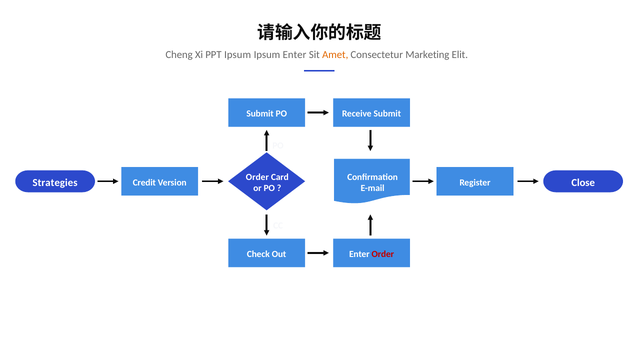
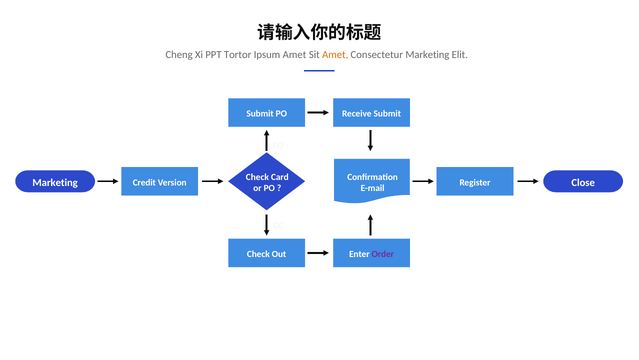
PPT Ipsum: Ipsum -> Tortor (238, 55)
Ipsum Enter: Enter -> Amet (295, 55)
Order: Order -> Check (257, 177)
Strategies: Strategies -> Marketing (55, 182)
Order colour: red -> purple (383, 254)
